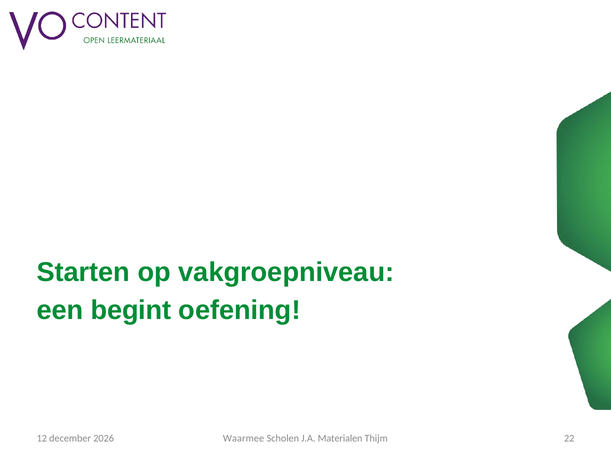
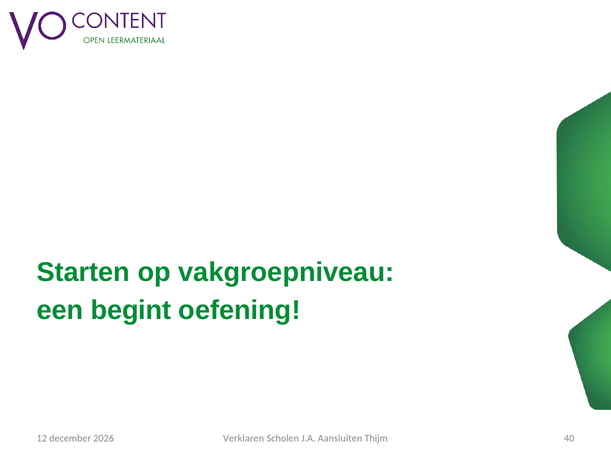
Waarmee: Waarmee -> Verklaren (244, 438)
Materialen: Materialen -> Aansluiten (340, 438)
22: 22 -> 40 (569, 438)
